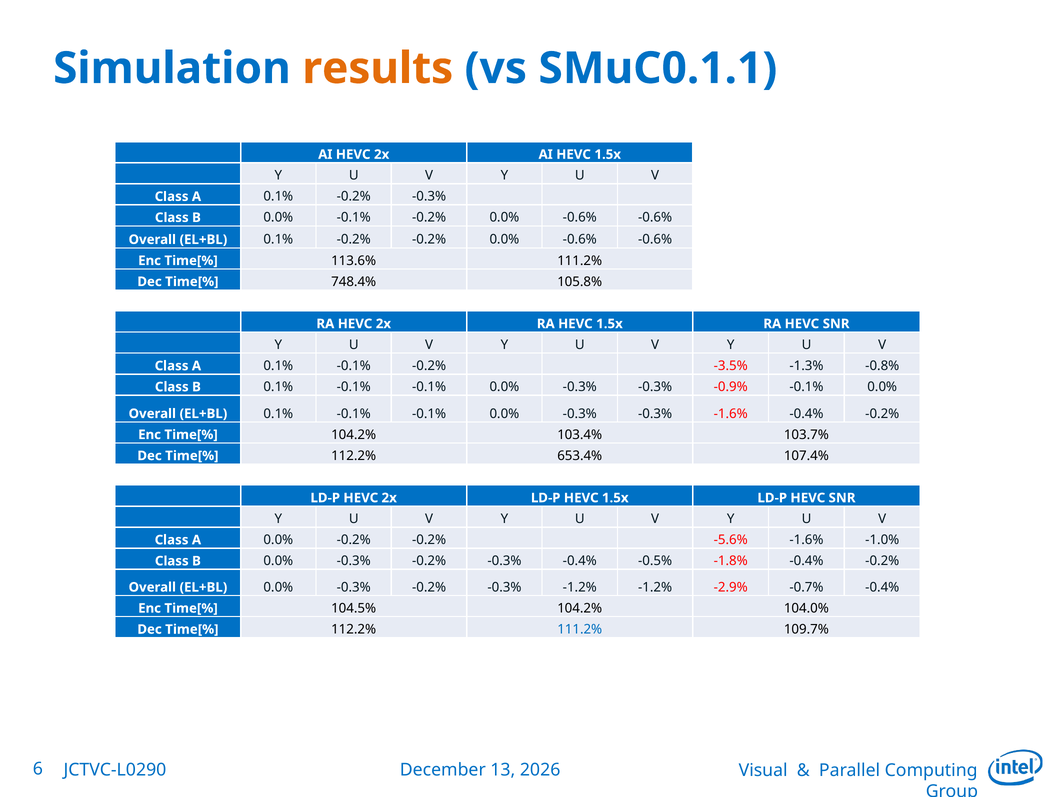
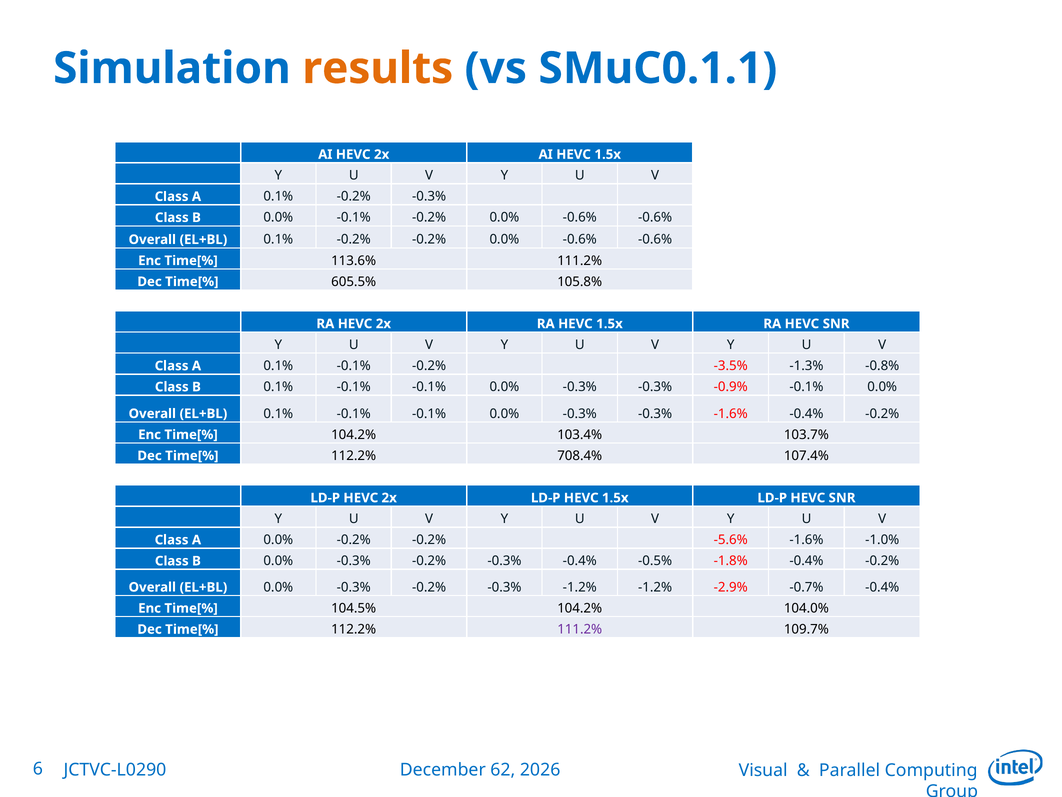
748.4%: 748.4% -> 605.5% (354, 282)
653.4%: 653.4% -> 708.4% (580, 455)
111.2% colour: blue -> purple (580, 629)
13: 13 -> 62 (503, 770)
